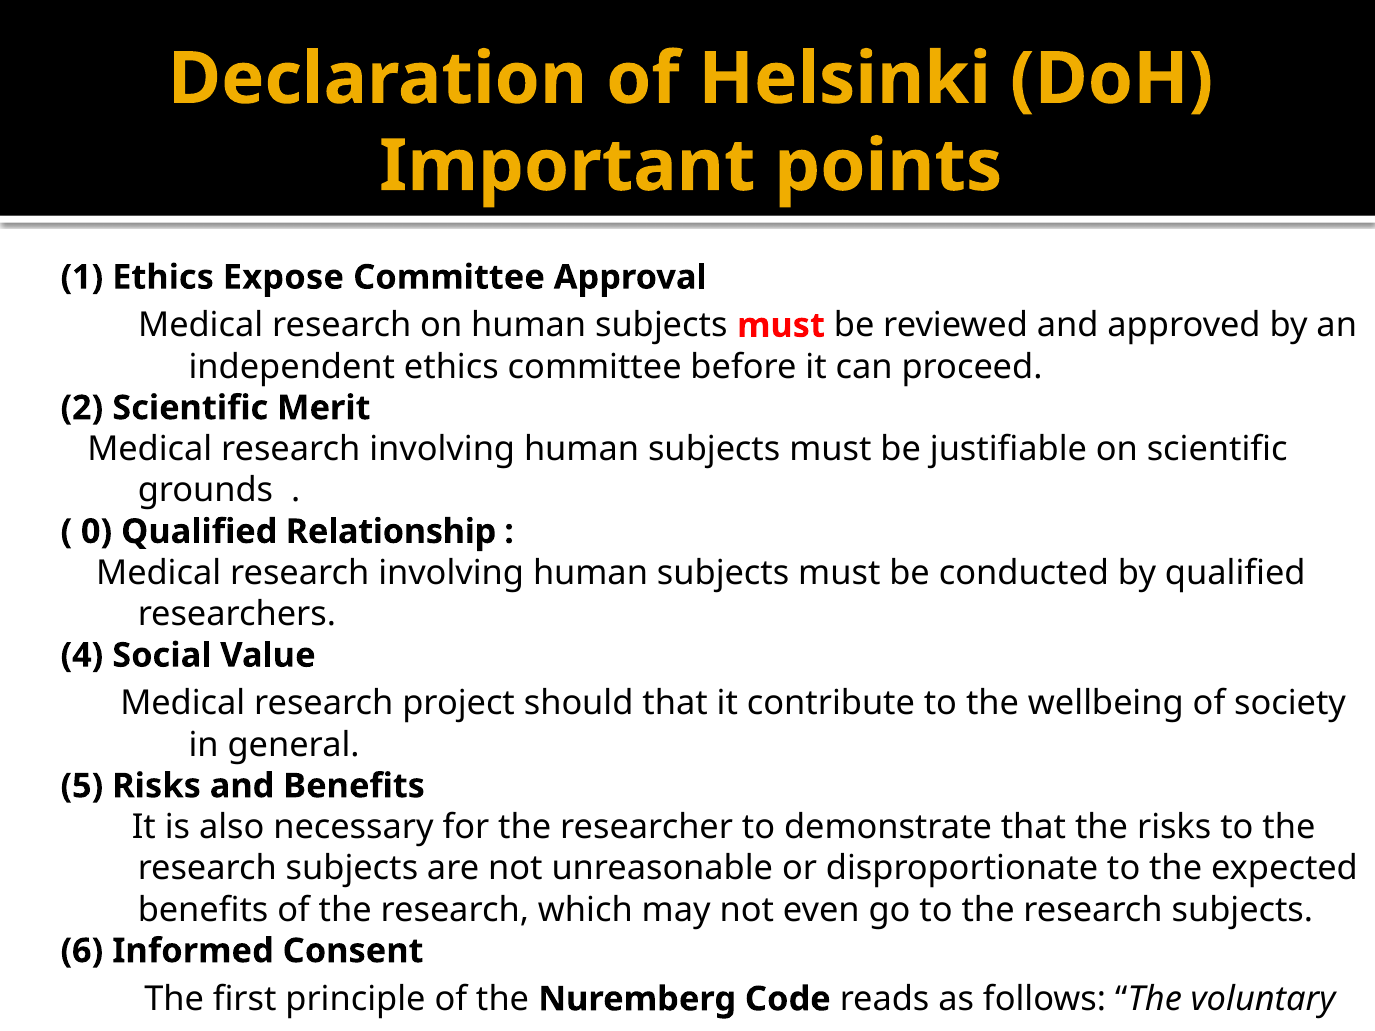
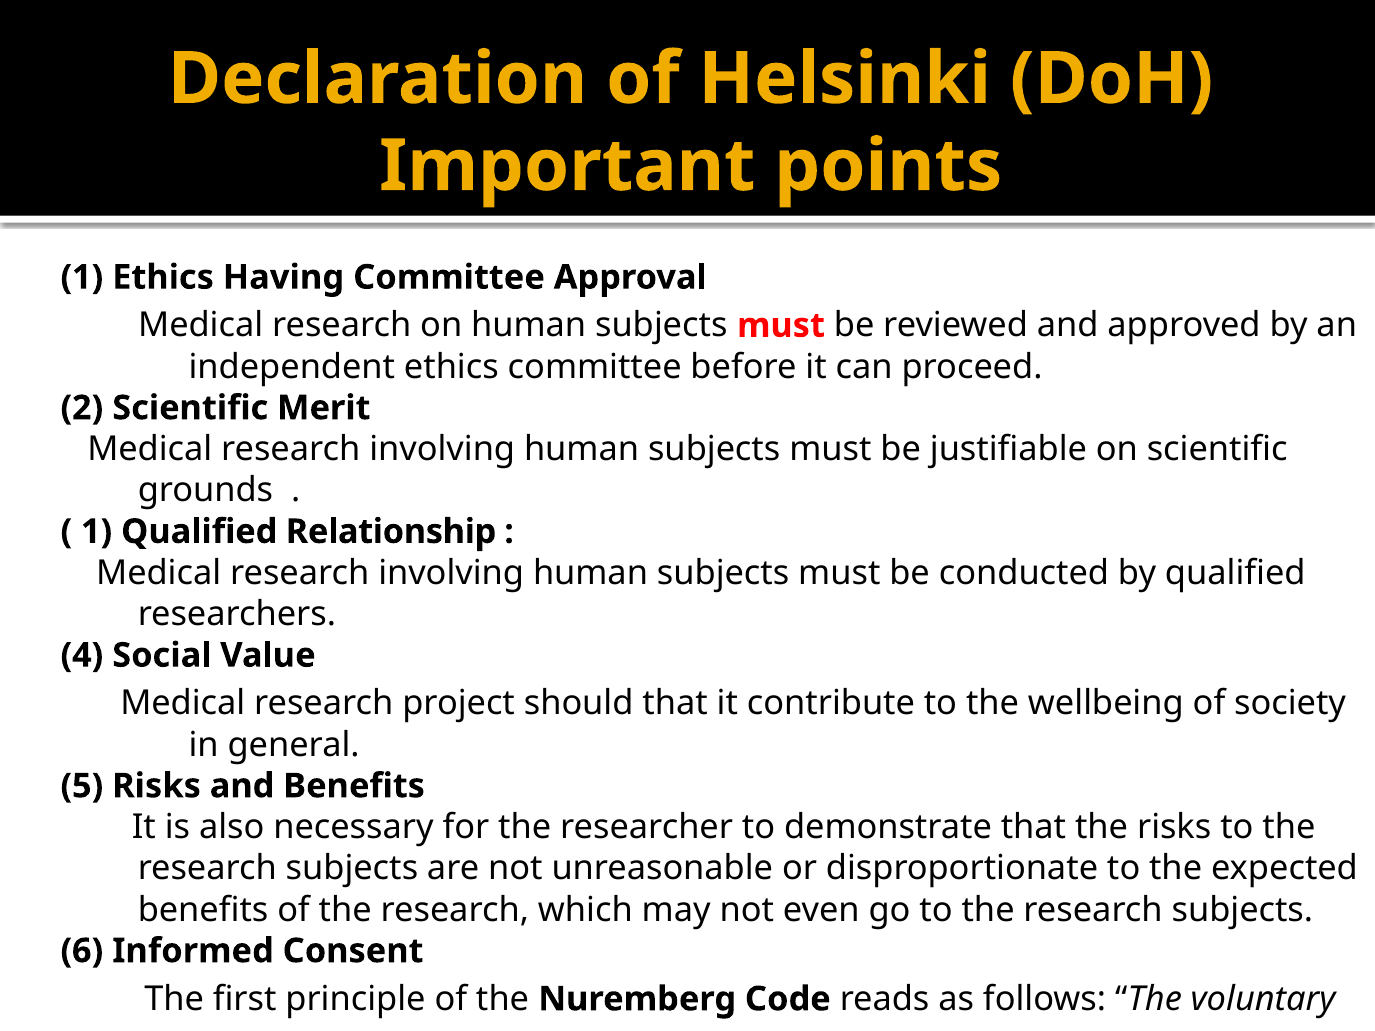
Expose: Expose -> Having (283, 277)
0: 0 -> 1 (97, 532)
